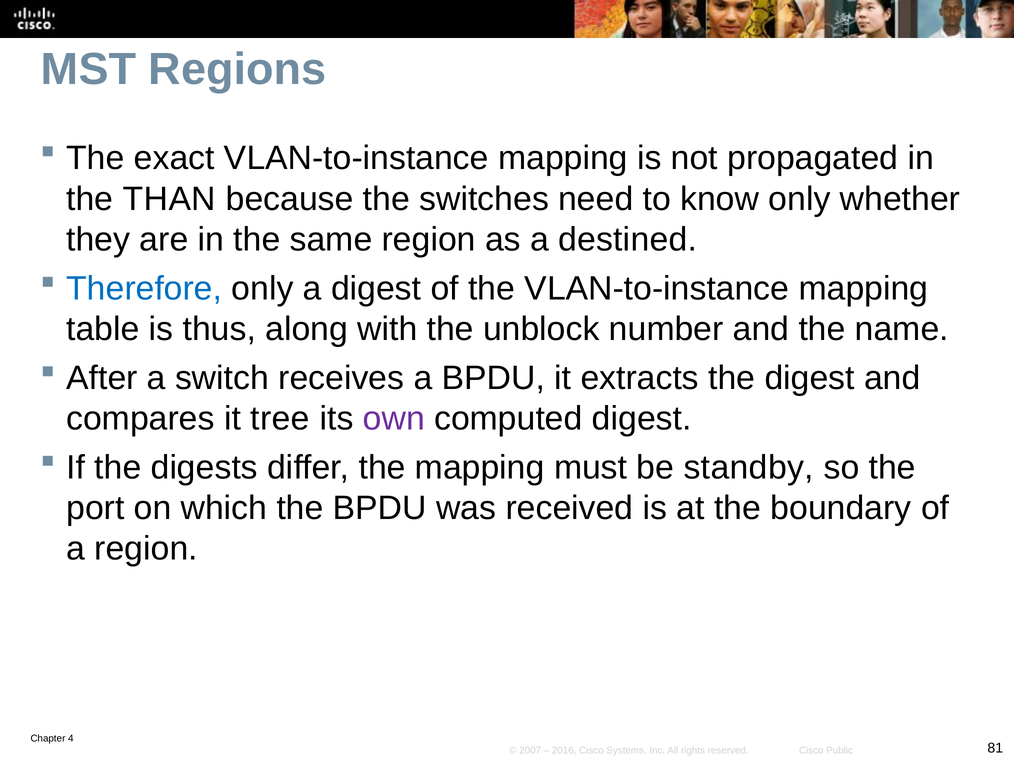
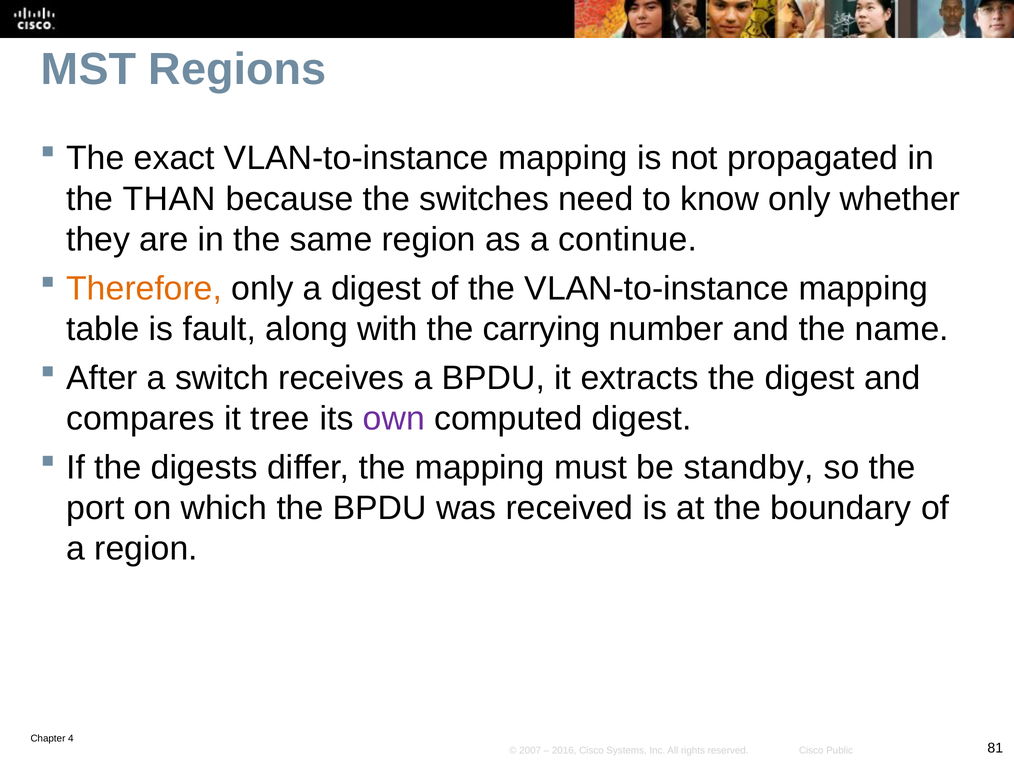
destined: destined -> continue (628, 240)
Therefore colour: blue -> orange (144, 289)
thus: thus -> fault (219, 329)
unblock: unblock -> carrying (542, 329)
